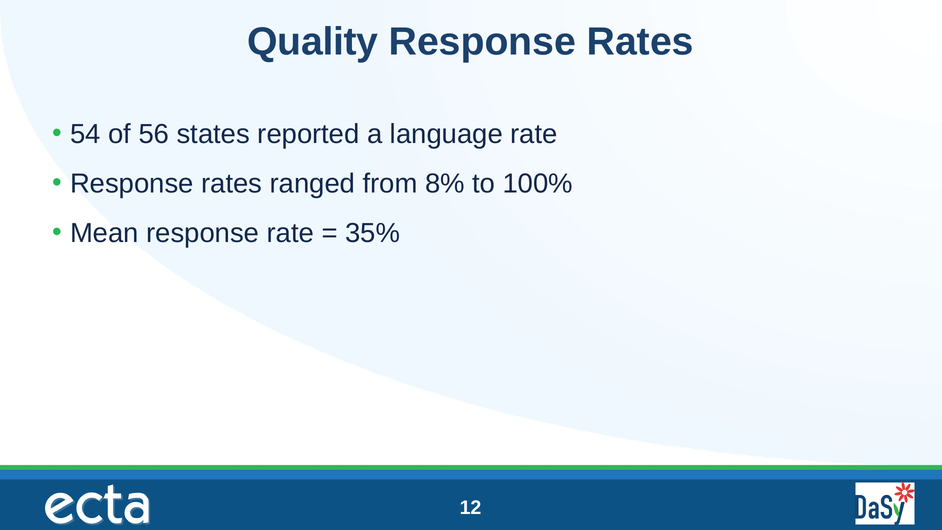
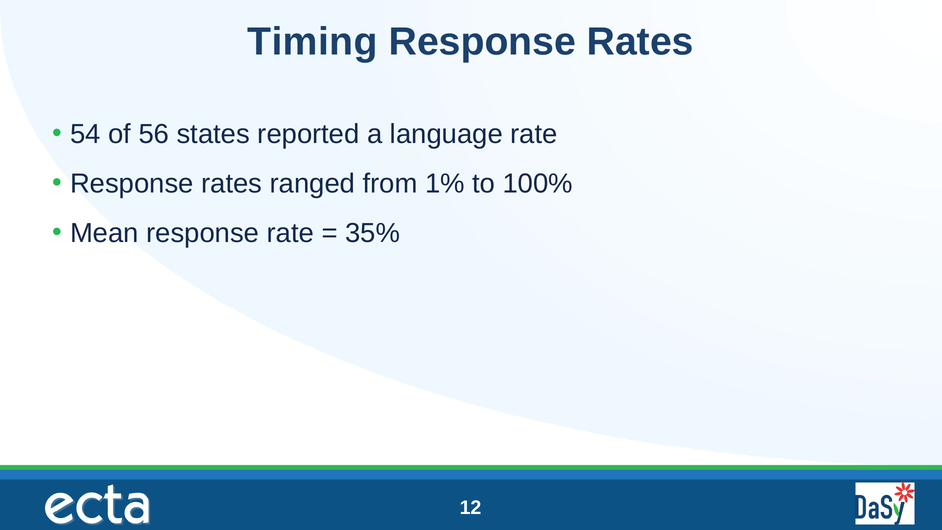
Quality: Quality -> Timing (312, 42)
8%: 8% -> 1% (445, 184)
